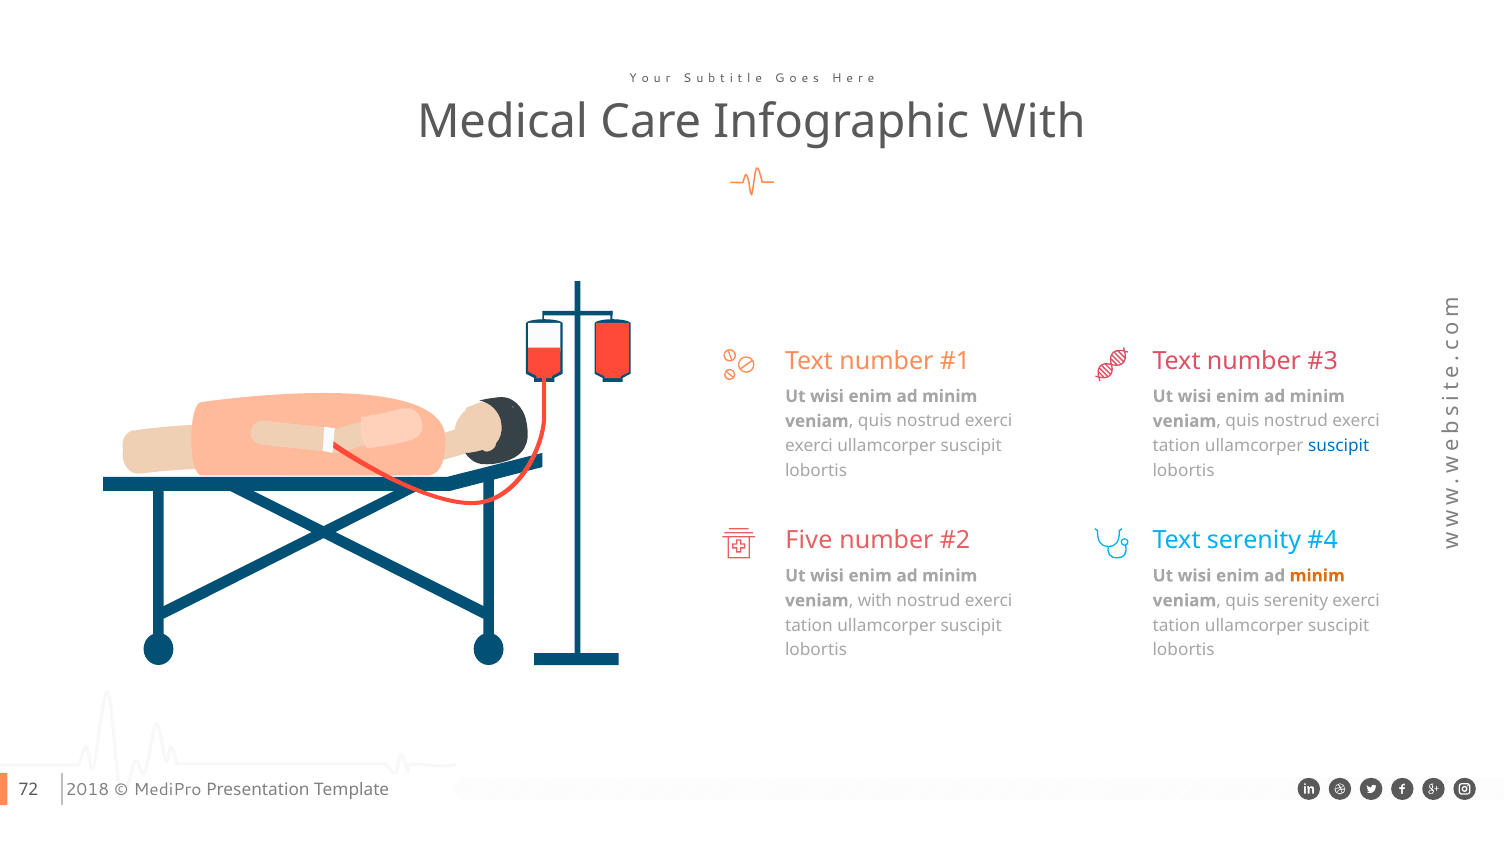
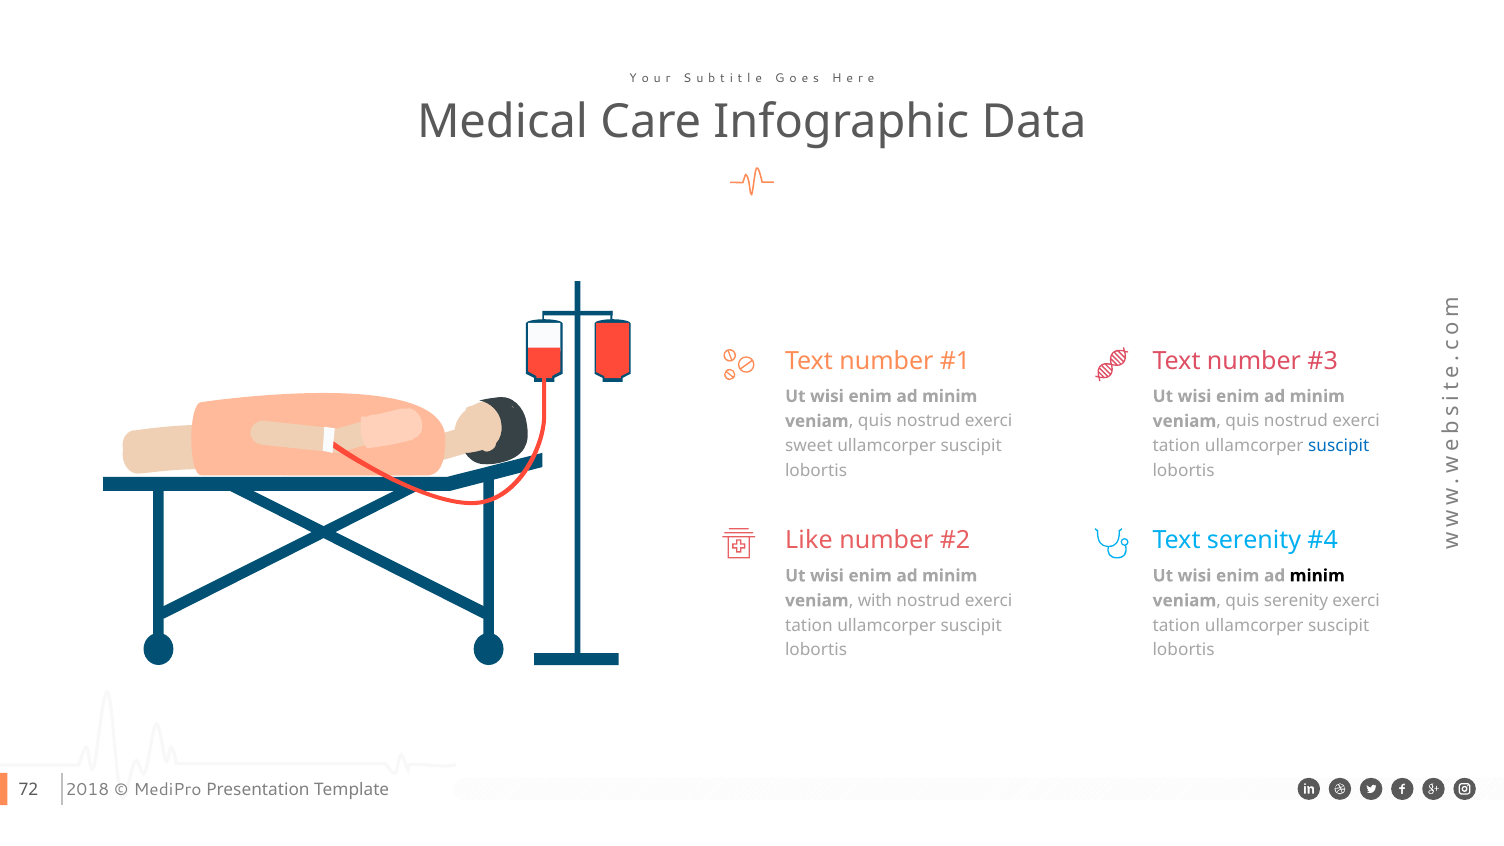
Infographic With: With -> Data (1034, 122)
exerci: exerci -> sweet (809, 446)
Five: Five -> Like (809, 540)
minim colour: orange -> black (1317, 576)
